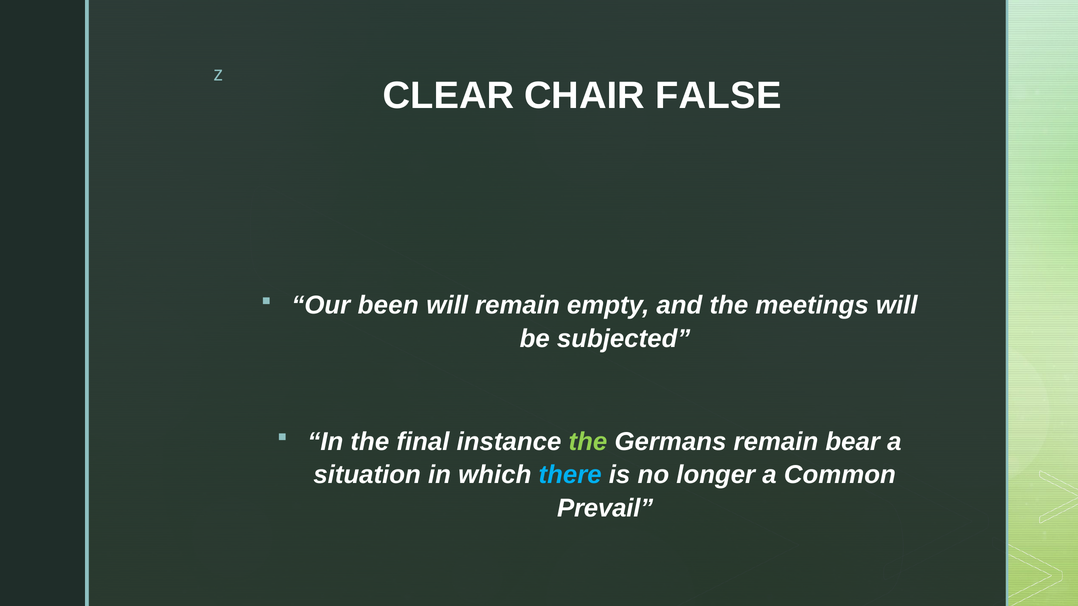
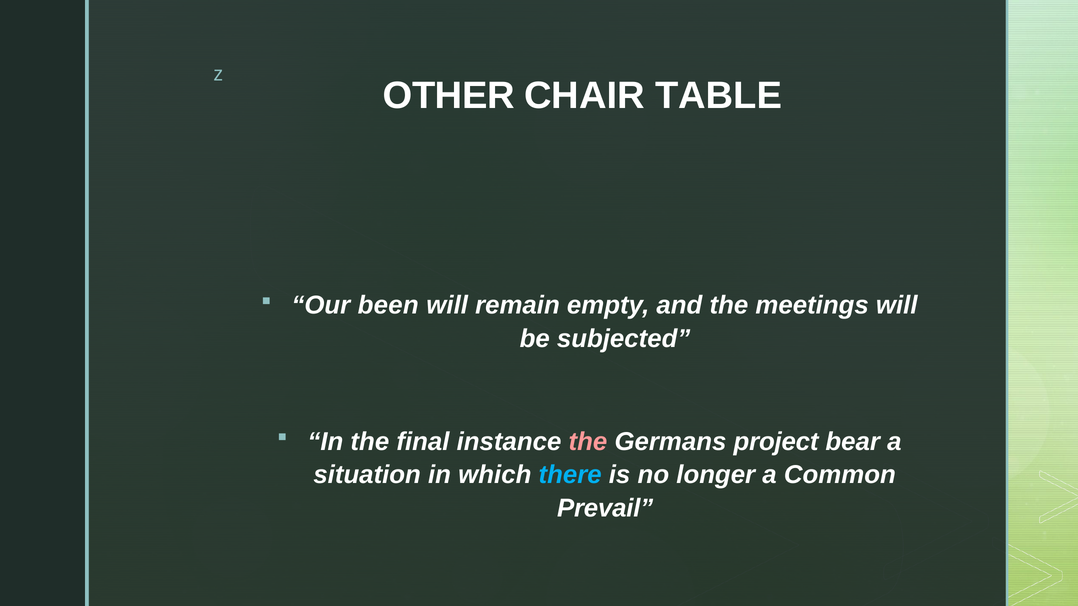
CLEAR: CLEAR -> OTHER (449, 96)
FALSE: FALSE -> TABLE (719, 96)
the colour: light green -> pink (588, 442)
Germans remain: remain -> project (776, 442)
